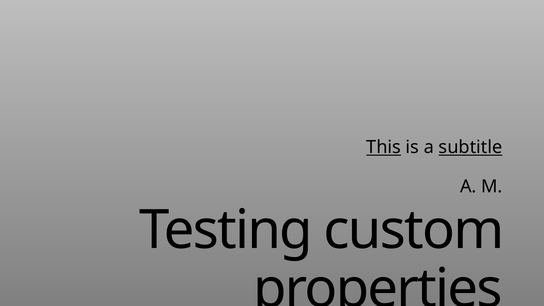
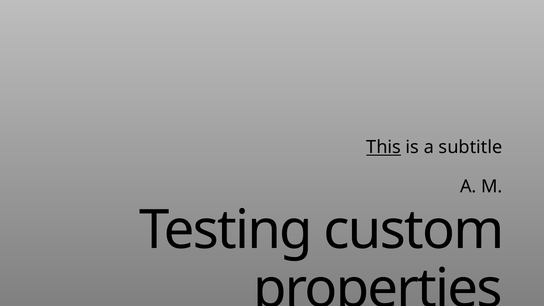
subtitle underline: present -> none (470, 147)
